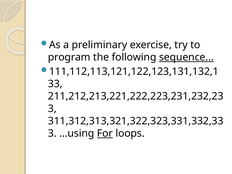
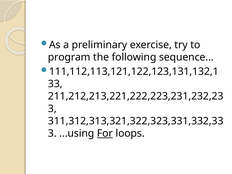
sequence underline: present -> none (186, 57)
